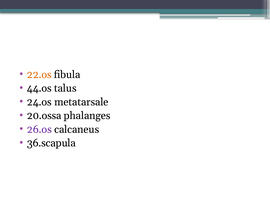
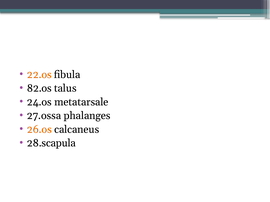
44.os: 44.os -> 82.os (39, 89)
20.ossa: 20.ossa -> 27.ossa (44, 116)
26.os colour: purple -> orange (39, 130)
36.scapula: 36.scapula -> 28.scapula (51, 143)
